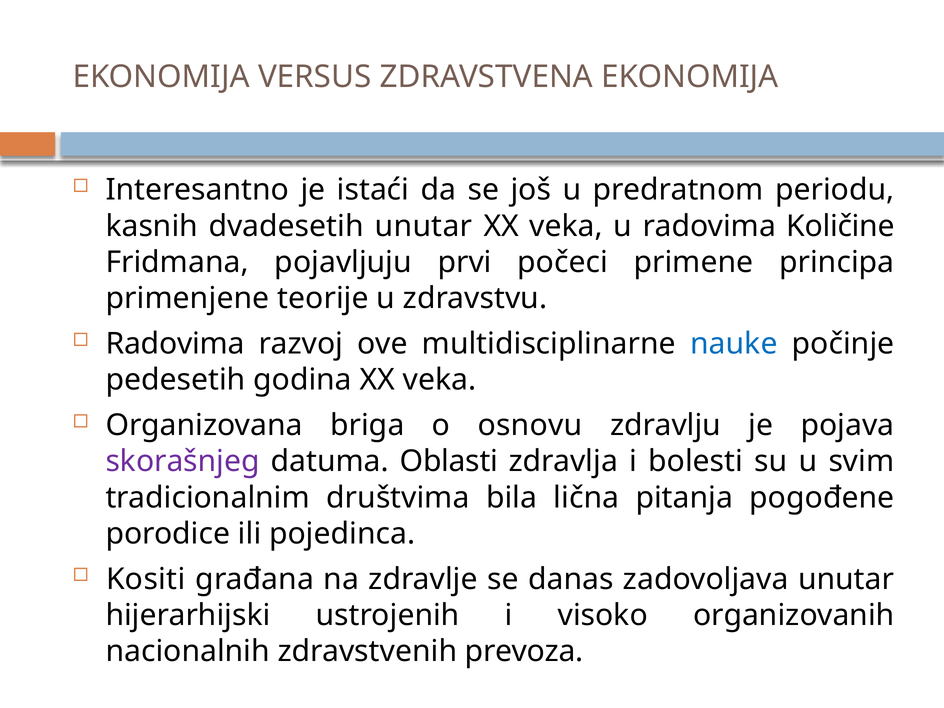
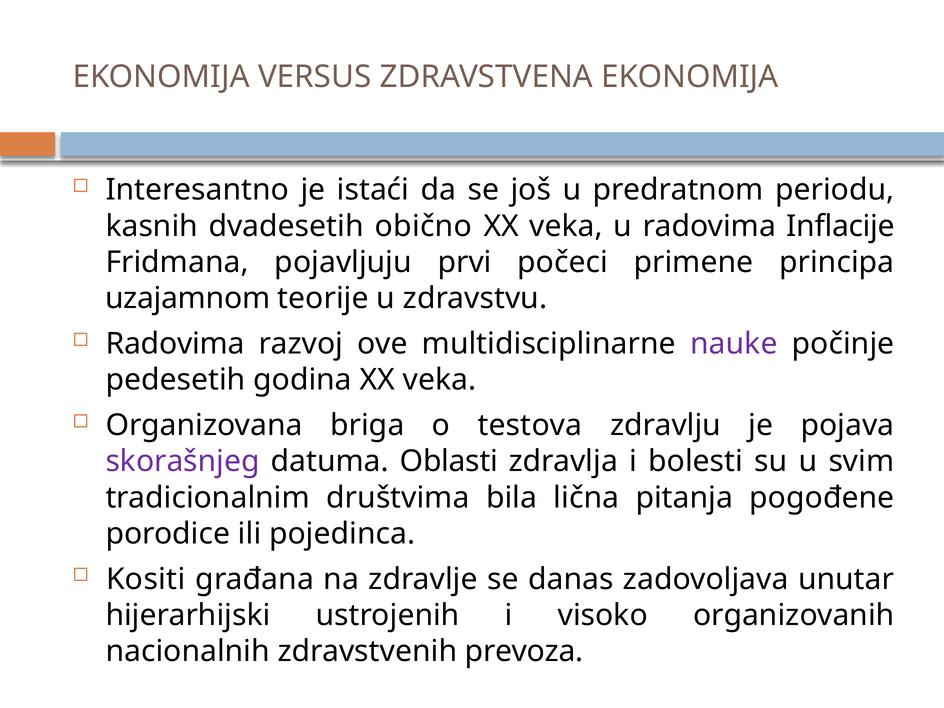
dvadesetih unutar: unutar -> obično (423, 226)
Količine: Količine -> Inflacije (841, 226)
primenjene: primenjene -> uzajamnom (188, 299)
nauke colour: blue -> purple (734, 344)
osnovu: osnovu -> testova (530, 425)
